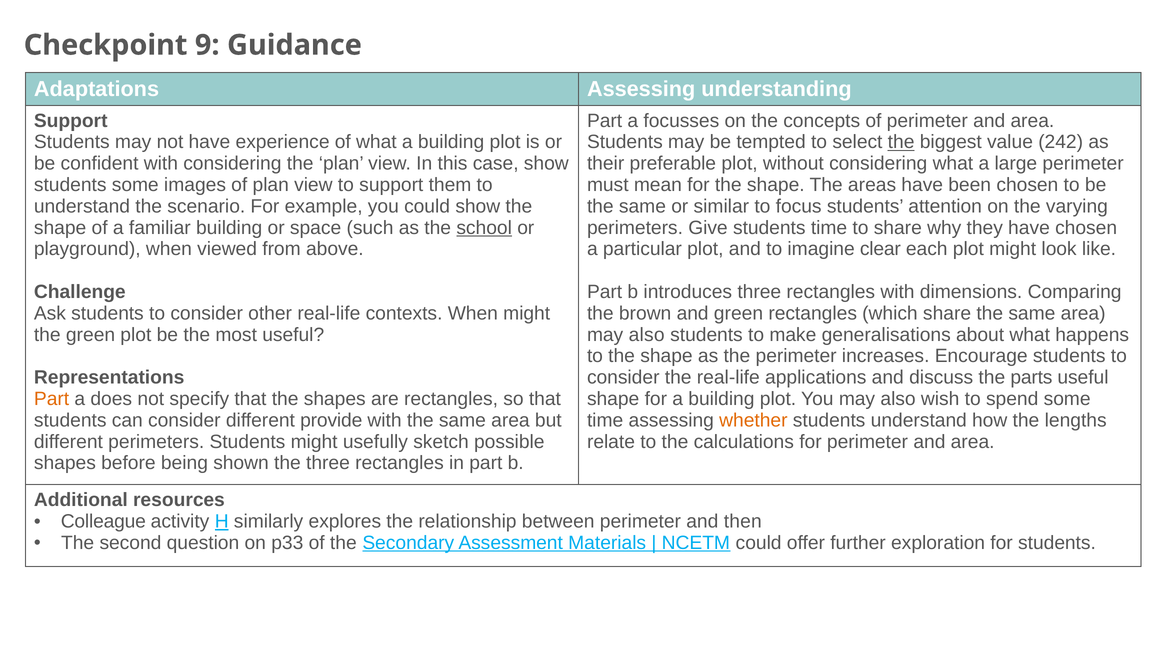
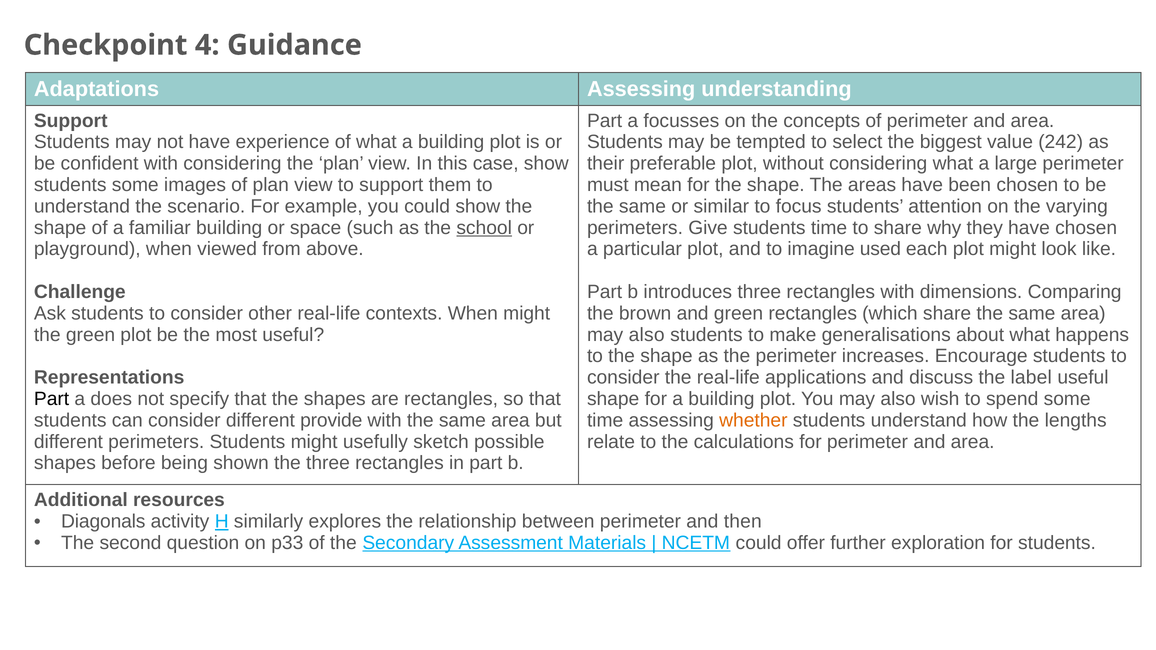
9: 9 -> 4 (207, 45)
the underline: present -> none (901, 142)
clear: clear -> used (880, 249)
parts: parts -> label (1031, 378)
Part colour: orange -> black (52, 399)
Colleague: Colleague -> Diagonals (103, 521)
